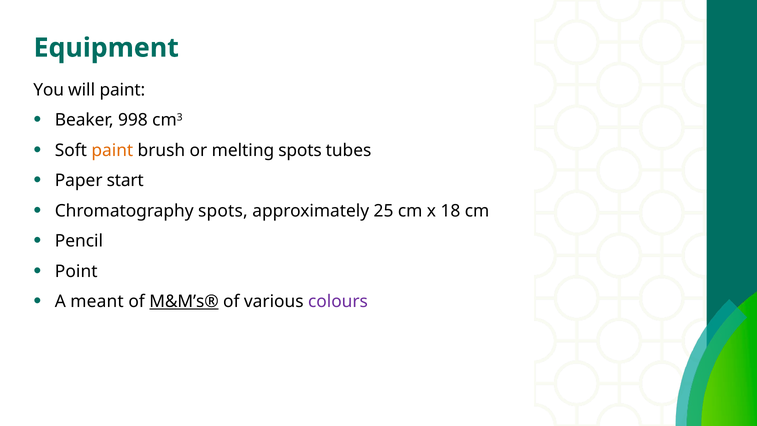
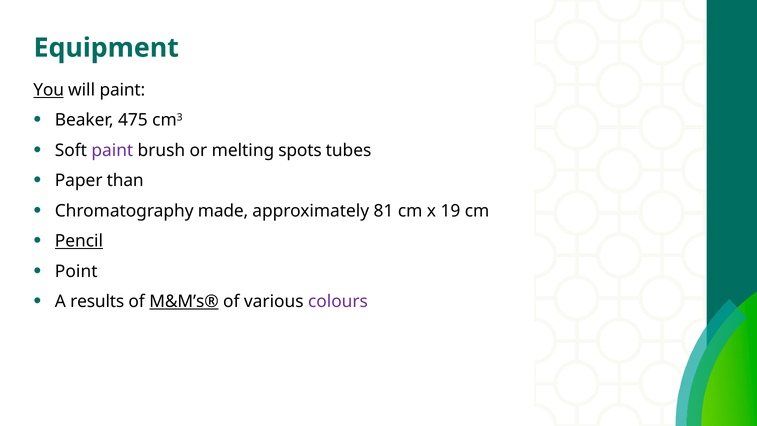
You underline: none -> present (49, 90)
998: 998 -> 475 (133, 120)
paint colour: orange -> purple (112, 150)
start: start -> than (125, 181)
Chromatography spots: spots -> made (223, 211)
25: 25 -> 81 (384, 211)
18: 18 -> 19 (450, 211)
Pencil underline: none -> present (79, 241)
meant: meant -> results (97, 302)
